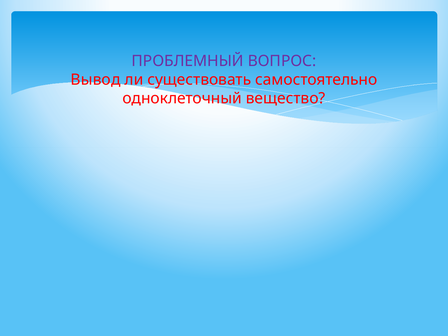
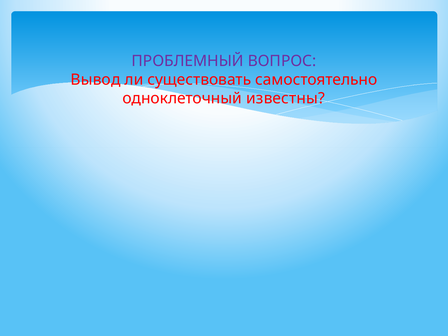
вещество: вещество -> известны (286, 99)
